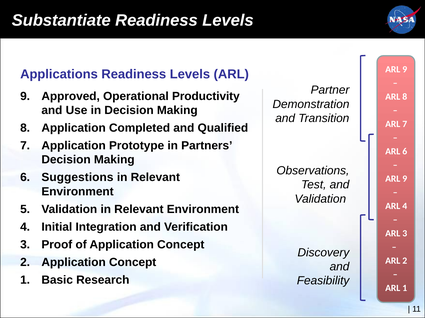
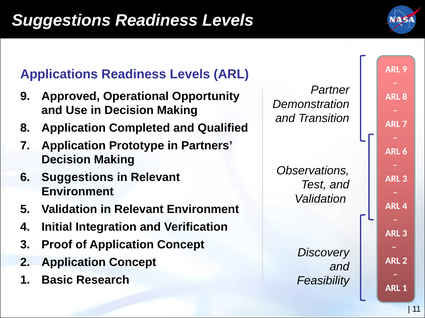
Substantiate: Substantiate -> Suggestions (61, 21)
Productivity: Productivity -> Opportunity (206, 96)
9: 9 -> 3 (405, 179)
